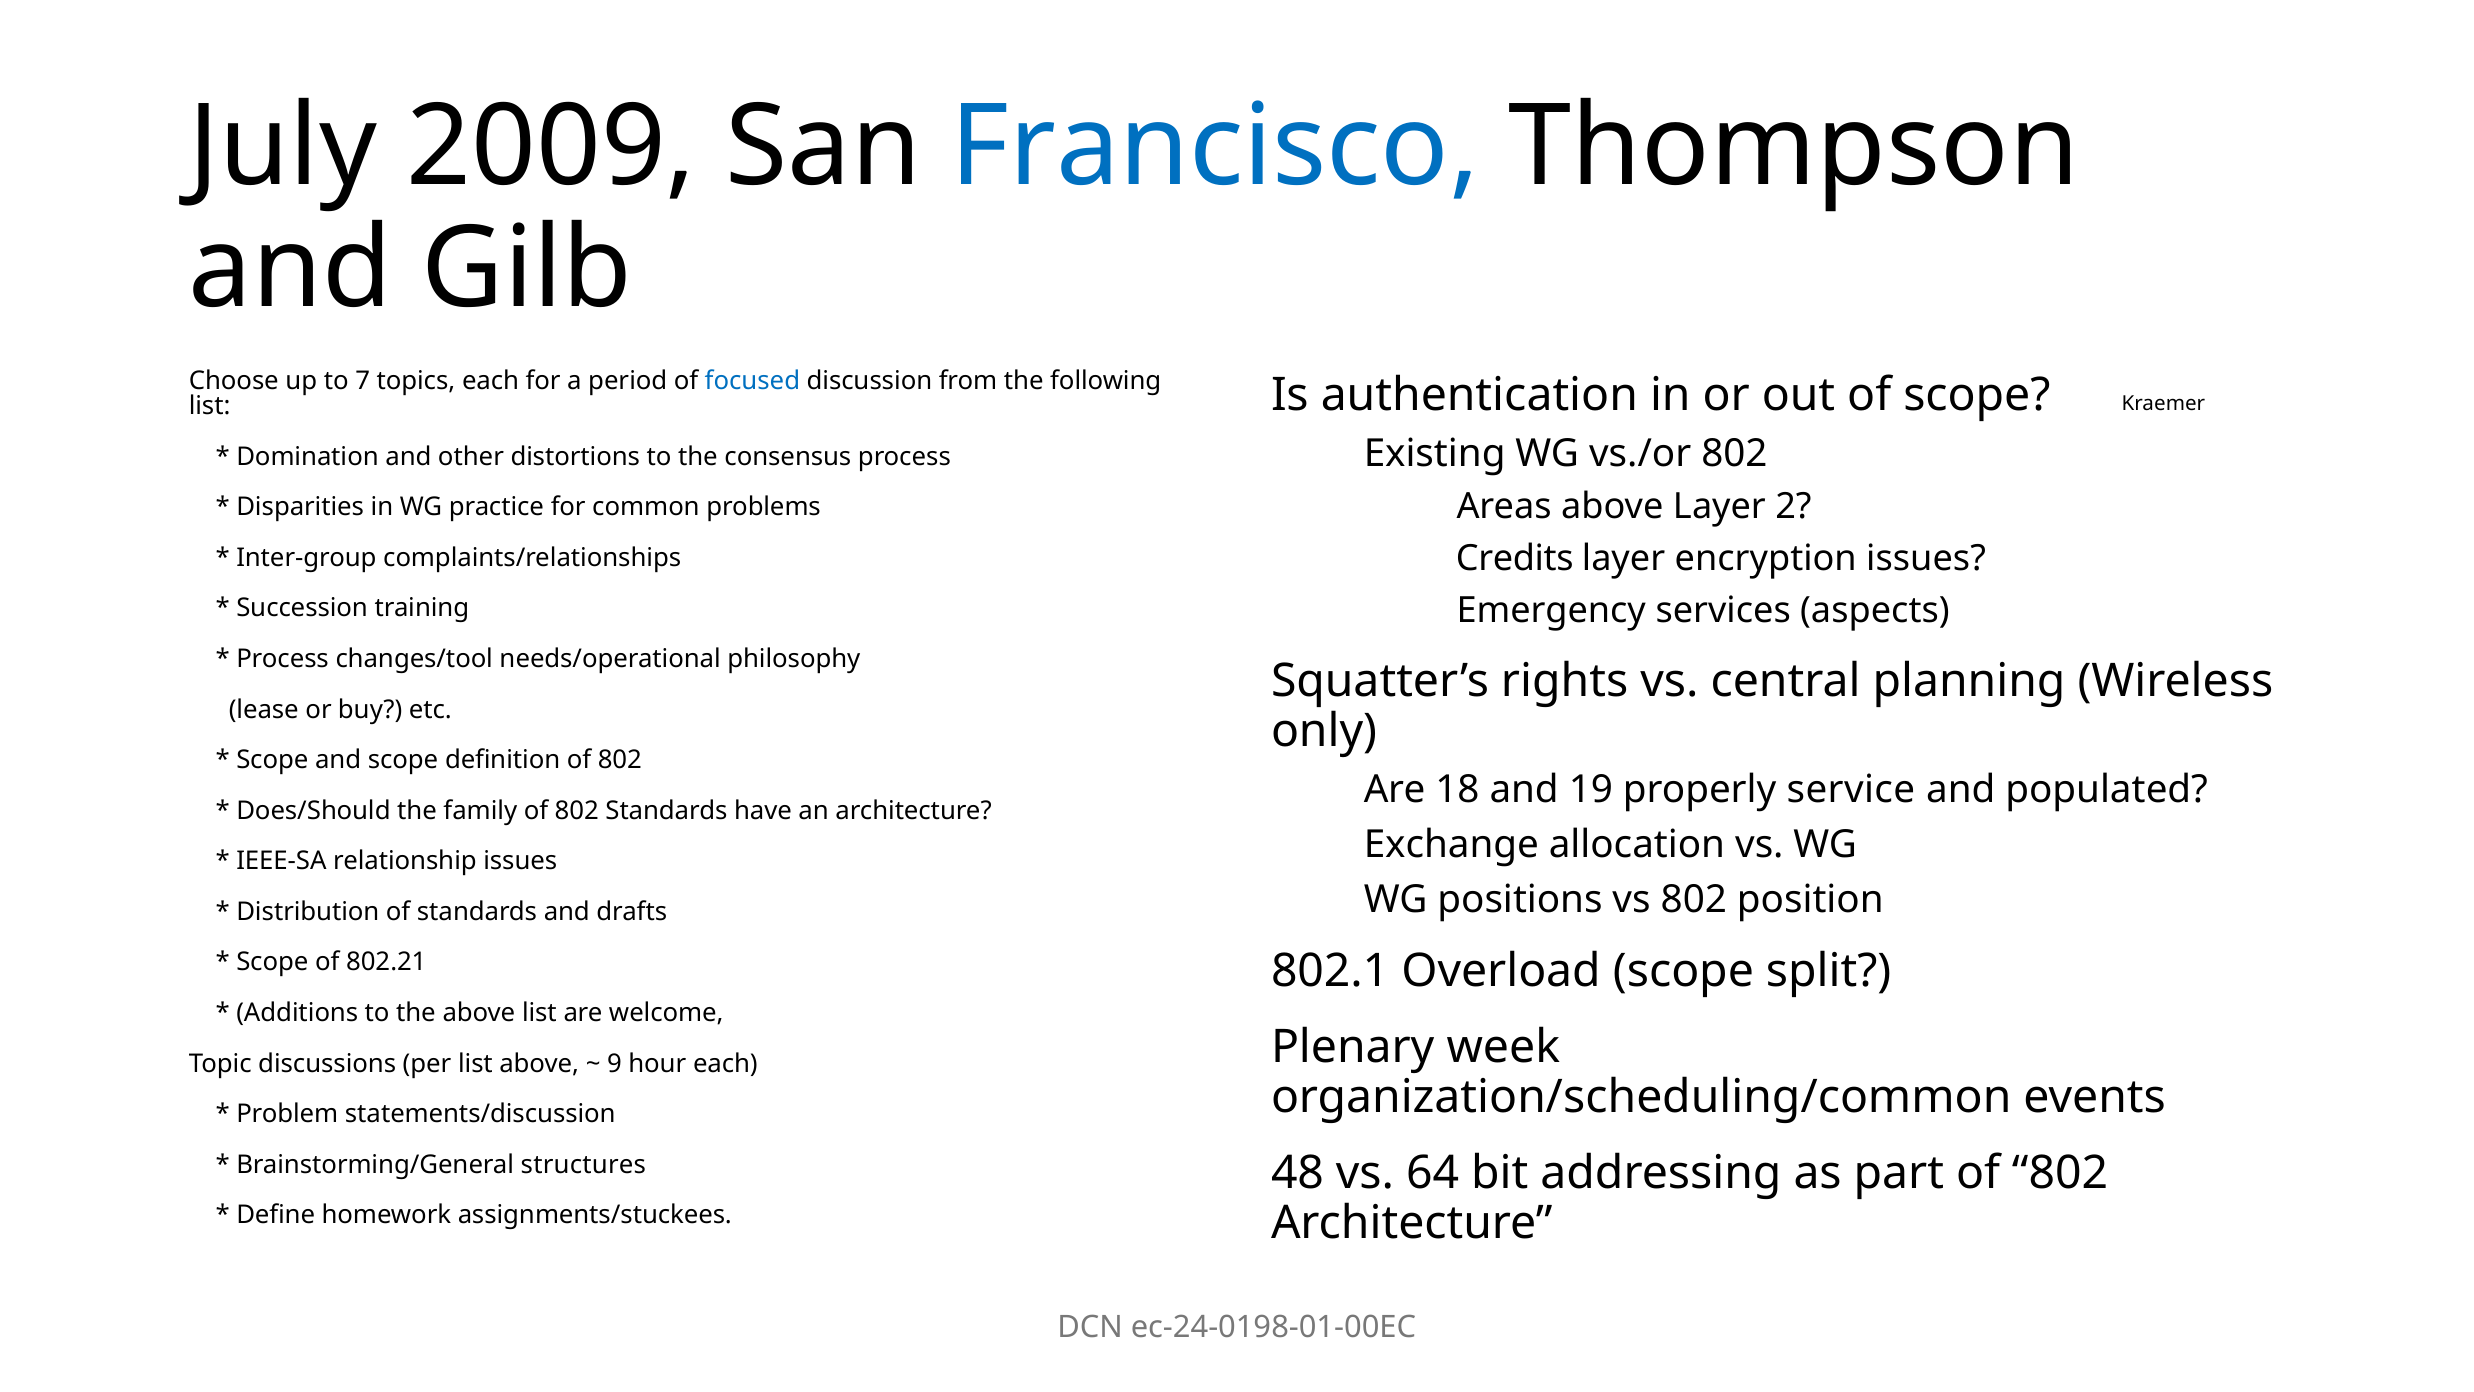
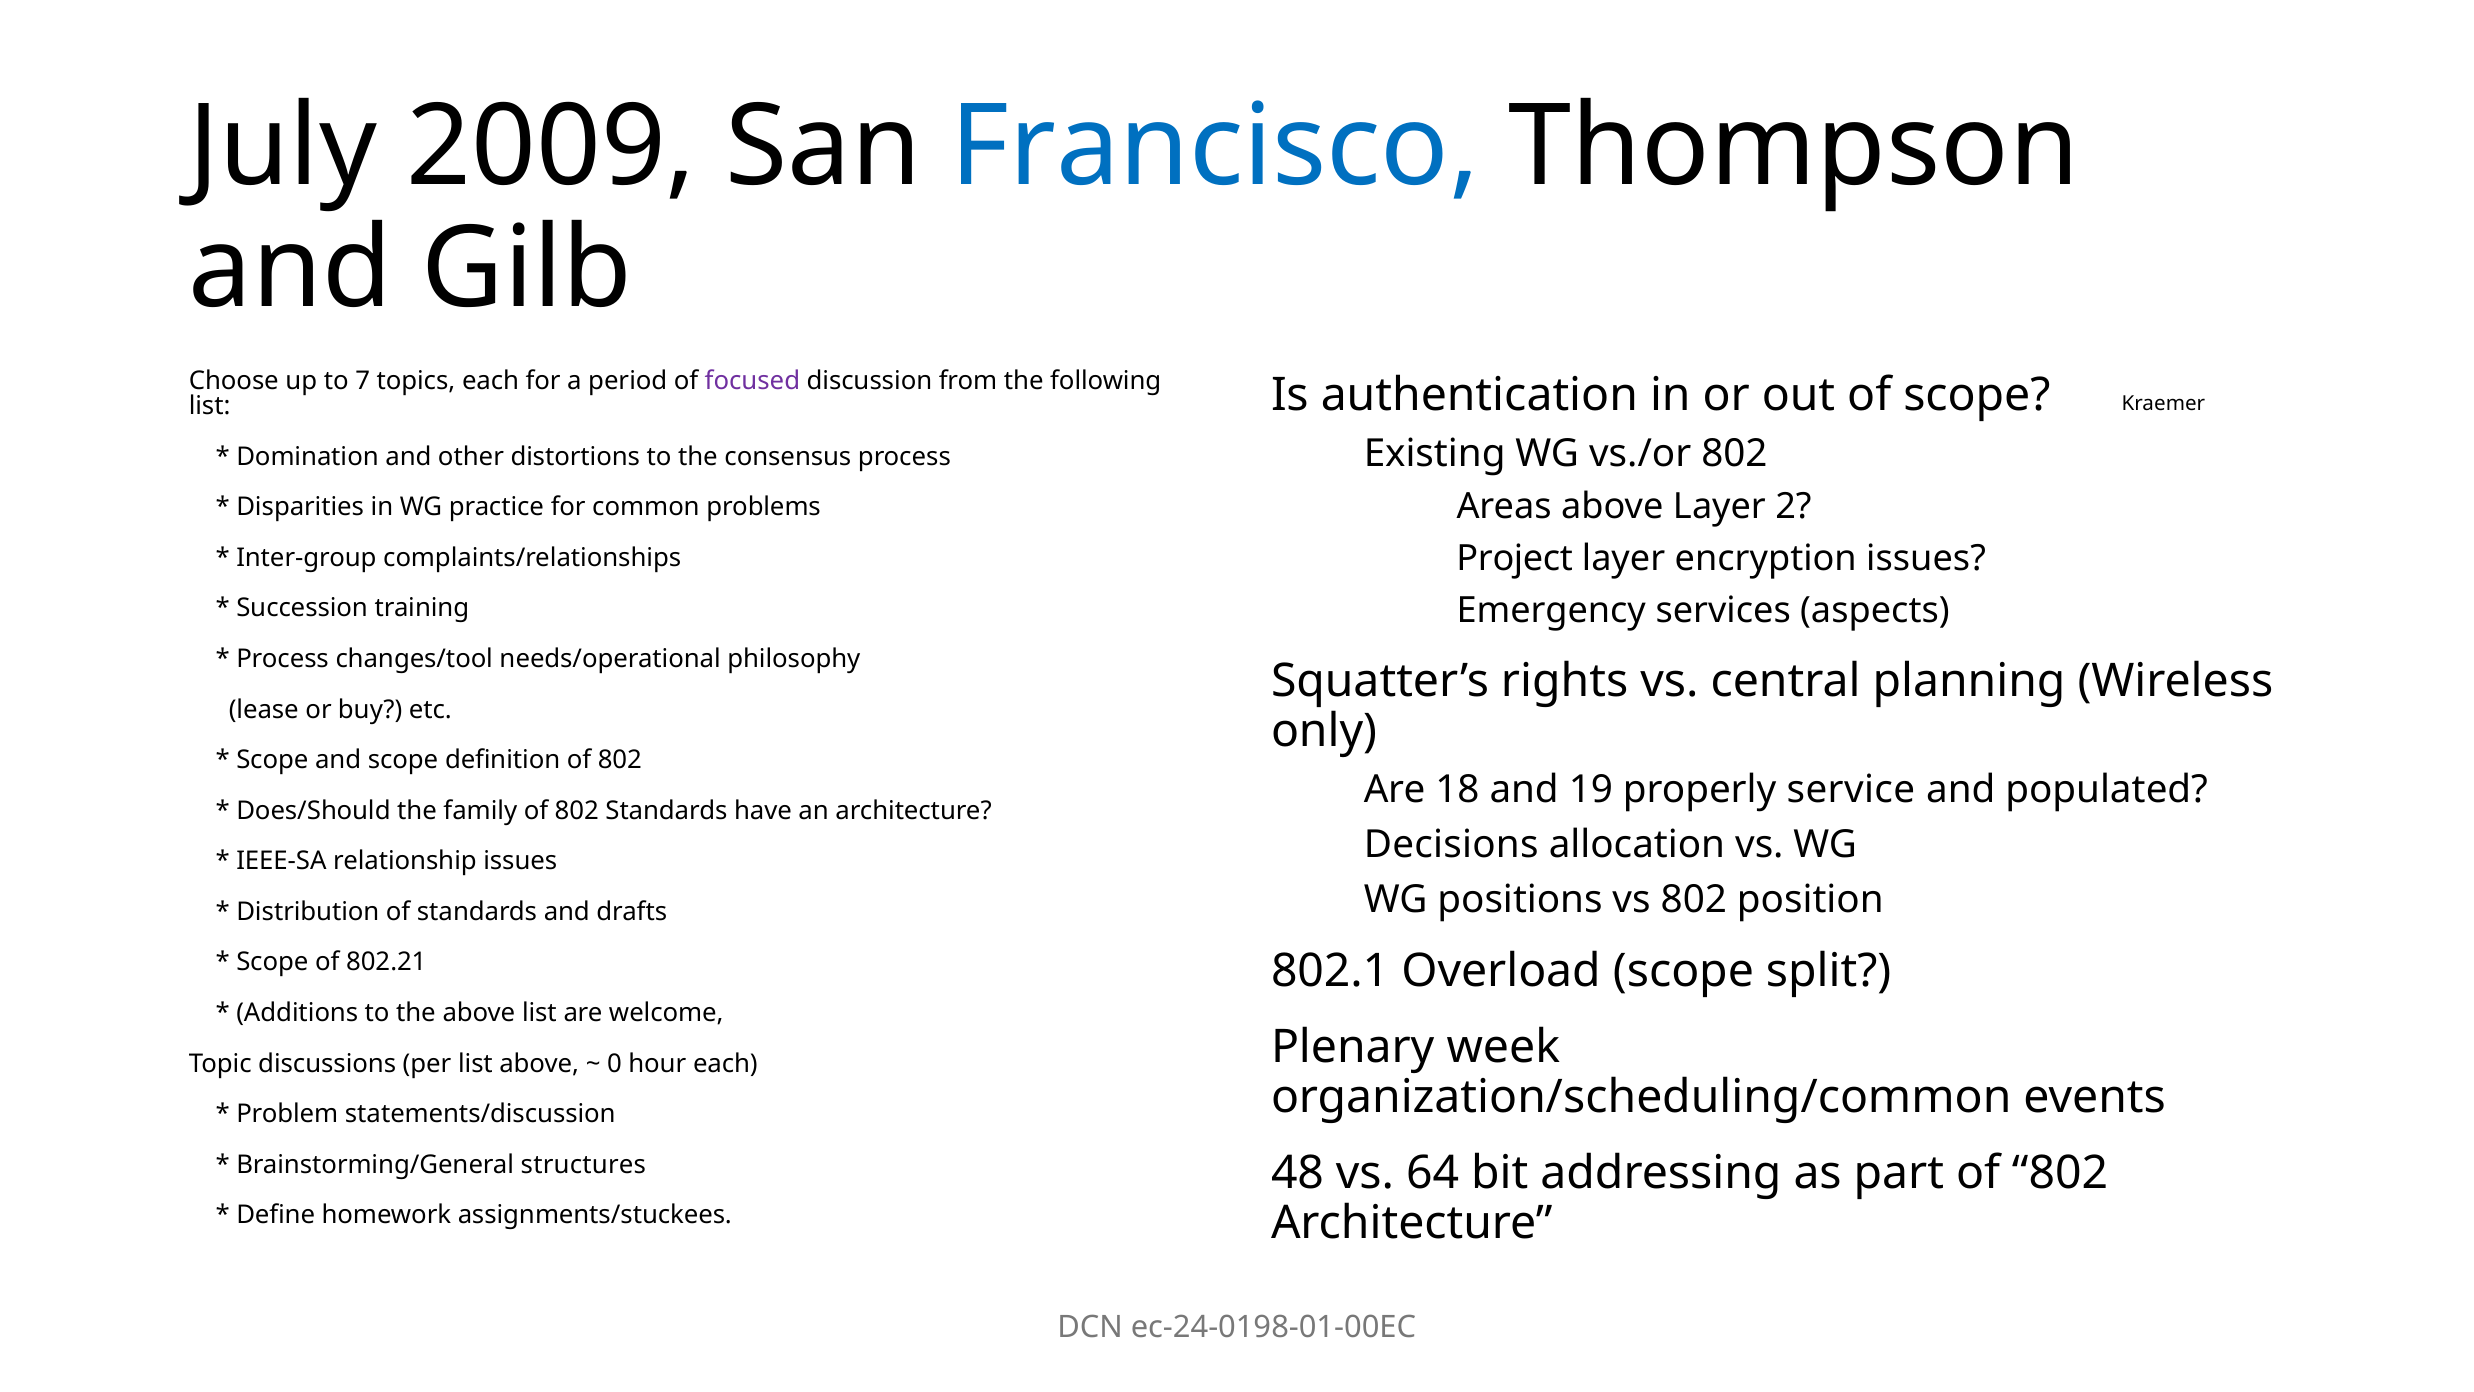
focused colour: blue -> purple (752, 381)
Credits: Credits -> Project (1515, 559)
Exchange: Exchange -> Decisions (1451, 844)
9: 9 -> 0 (614, 1063)
